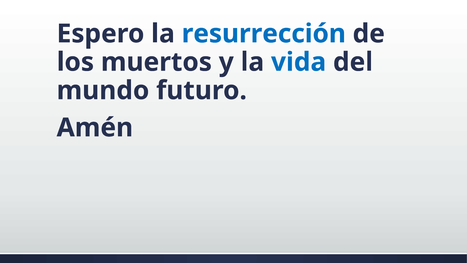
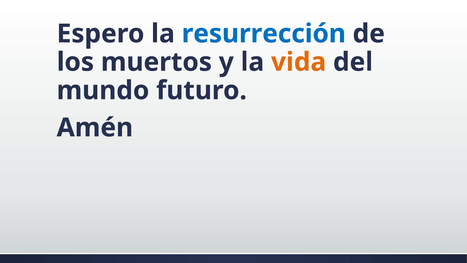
vida colour: blue -> orange (299, 62)
